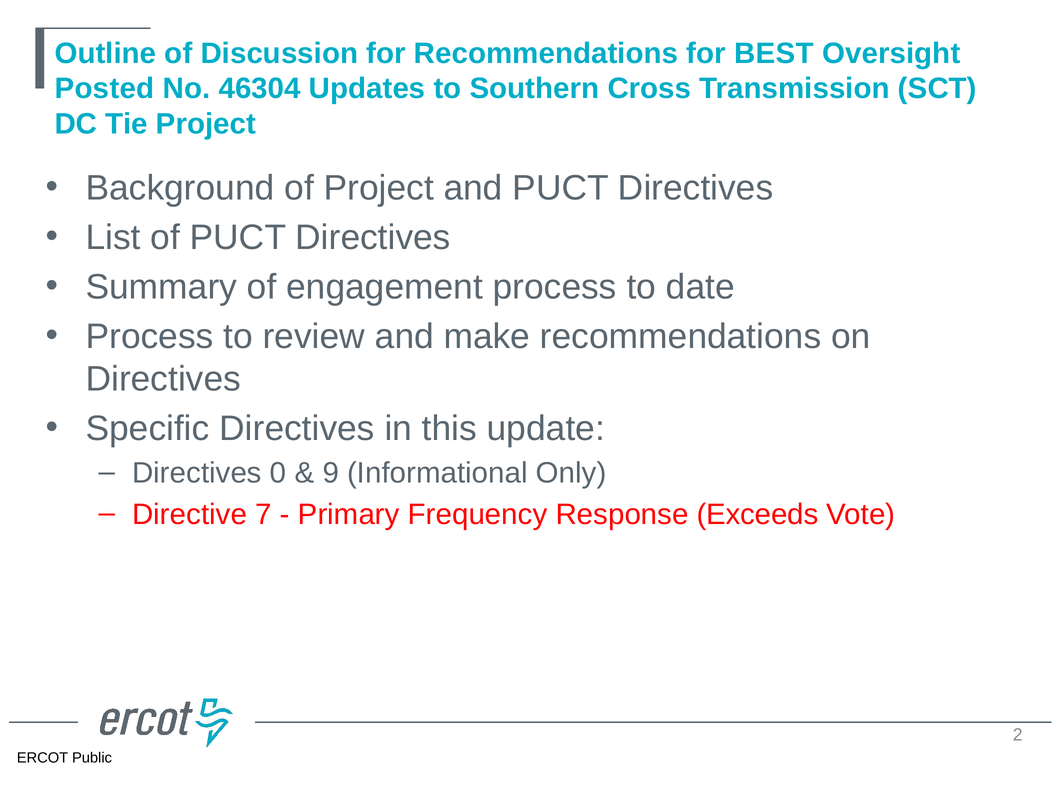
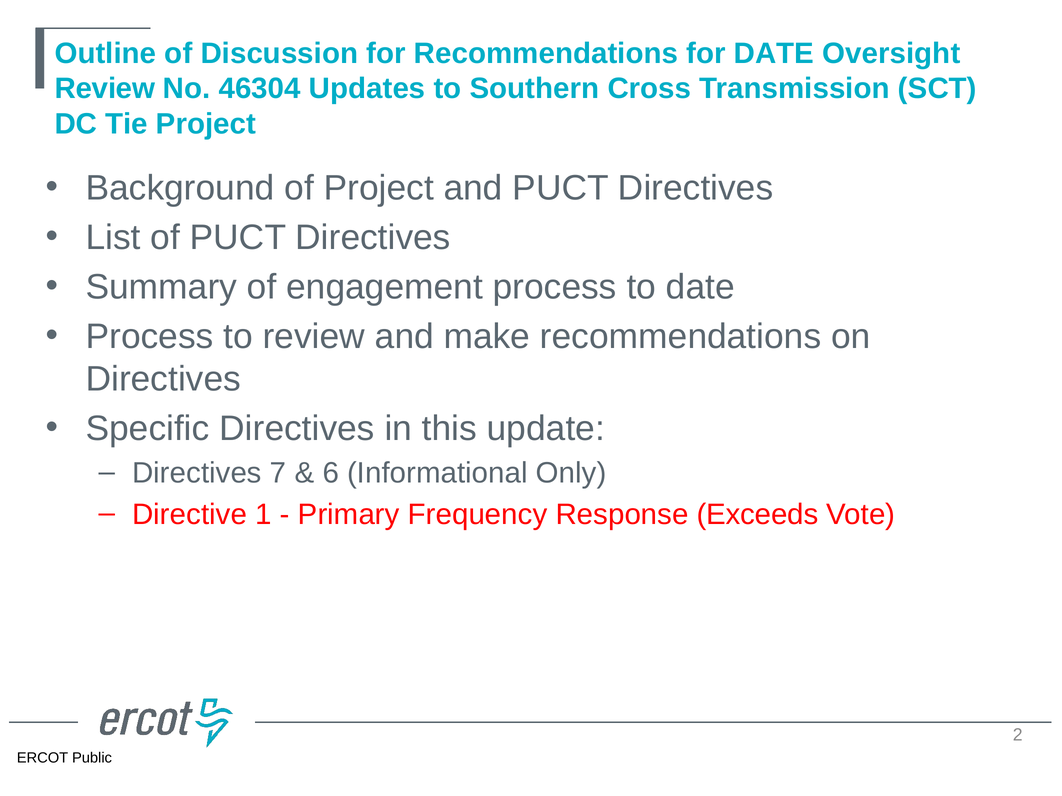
for BEST: BEST -> DATE (774, 53)
Posted: Posted -> Review (105, 89)
0: 0 -> 7 (278, 473)
9: 9 -> 6 (331, 473)
7: 7 -> 1 (263, 515)
